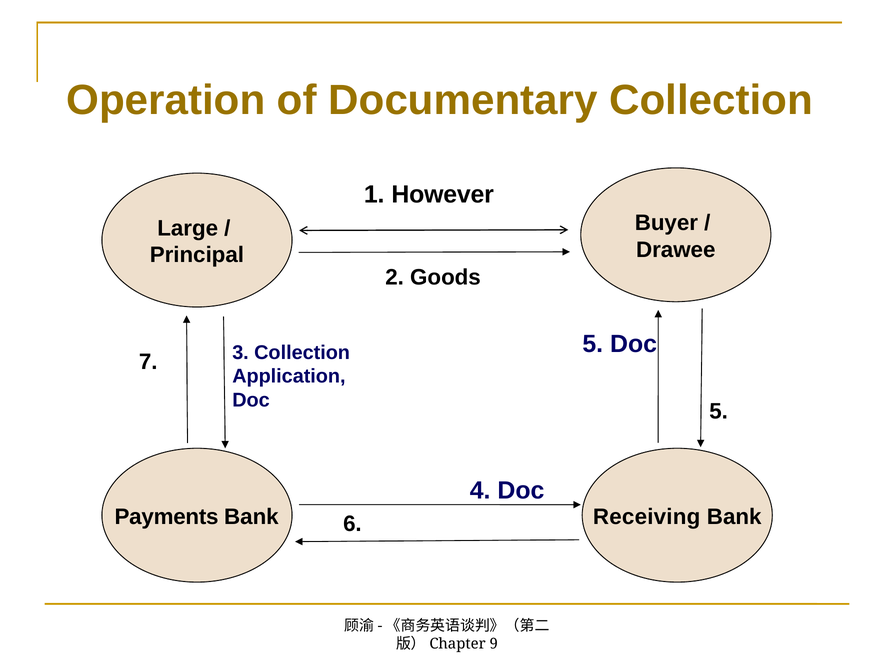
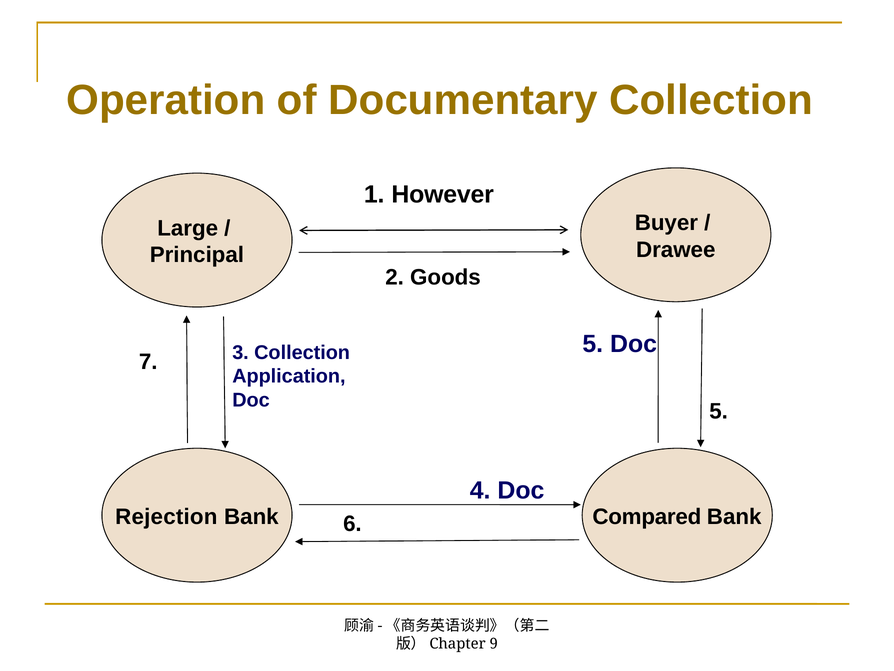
Payments: Payments -> Rejection (166, 516)
Receiving: Receiving -> Compared (647, 516)
